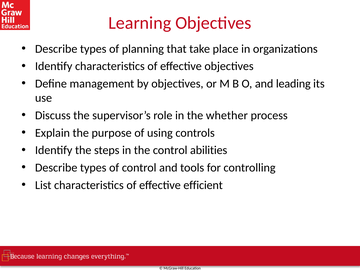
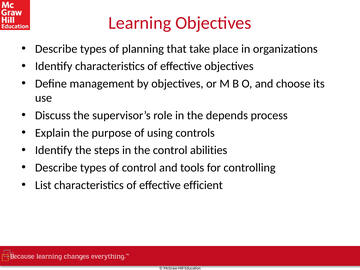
leading: leading -> choose (293, 84)
whether: whether -> depends (227, 115)
